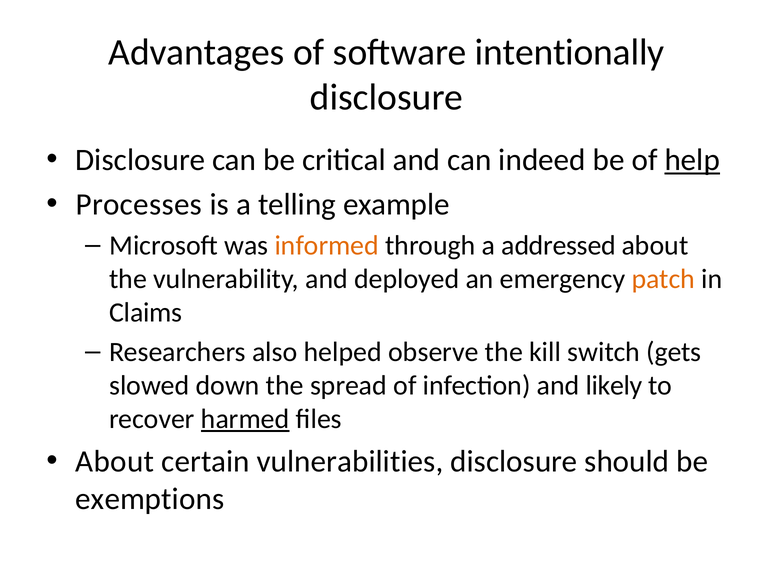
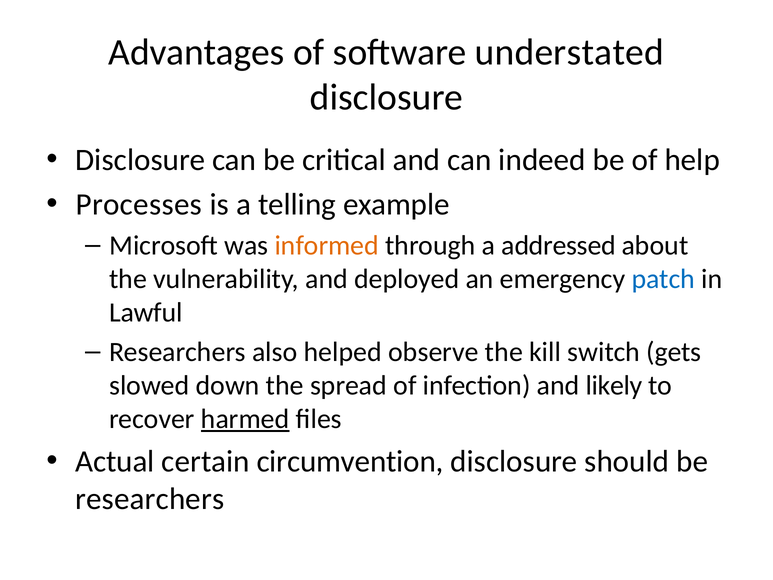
intentionally: intentionally -> understated (569, 52)
help underline: present -> none (692, 160)
patch colour: orange -> blue (663, 279)
Claims: Claims -> Lawful (146, 312)
About: About -> Actual (115, 461)
vulnerabilities: vulnerabilities -> circumvention (350, 461)
exemptions: exemptions -> researchers (150, 499)
